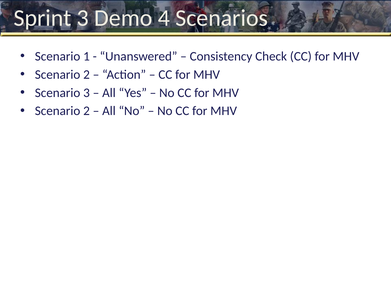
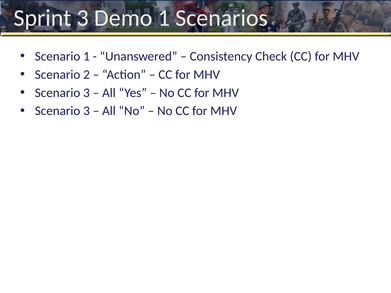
Demo 4: 4 -> 1 (164, 18)
2: 2 -> 3 (87, 111)
